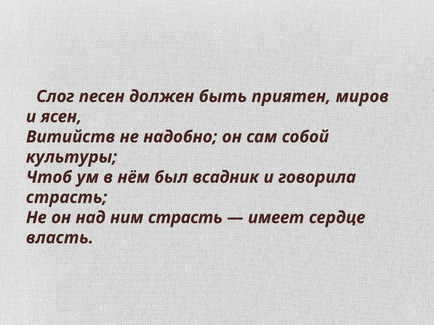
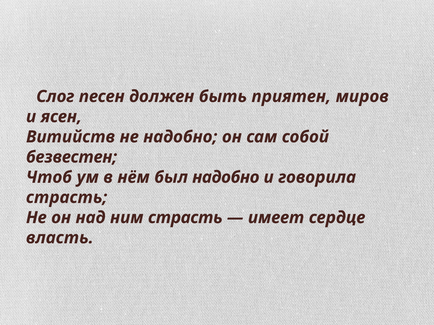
культуры: культуры -> безвестен (72, 157)
был всадник: всадник -> надобно (226, 177)
